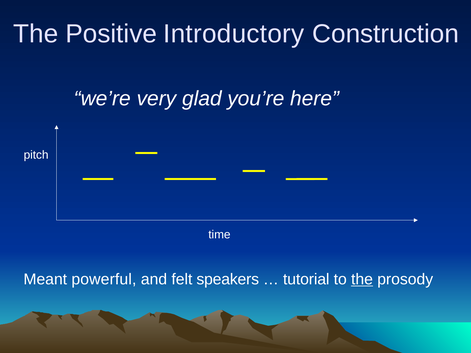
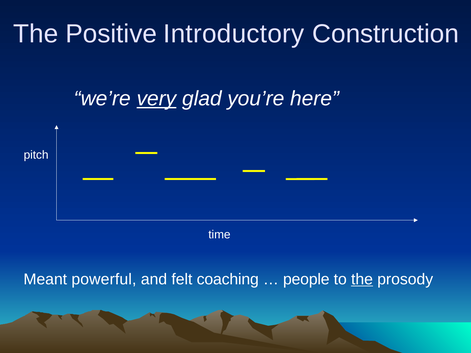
very underline: none -> present (156, 99)
speakers: speakers -> coaching (228, 279)
tutorial: tutorial -> people (306, 279)
